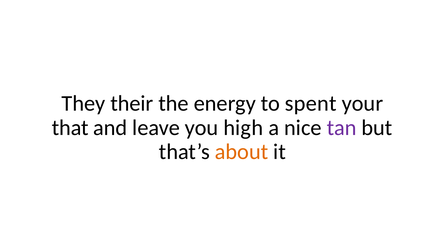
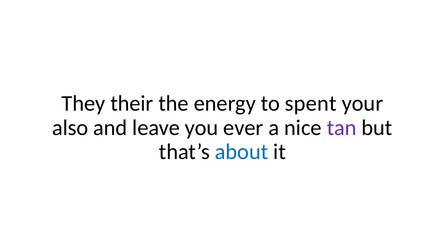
that: that -> also (70, 127)
high: high -> ever (243, 127)
about colour: orange -> blue (242, 151)
